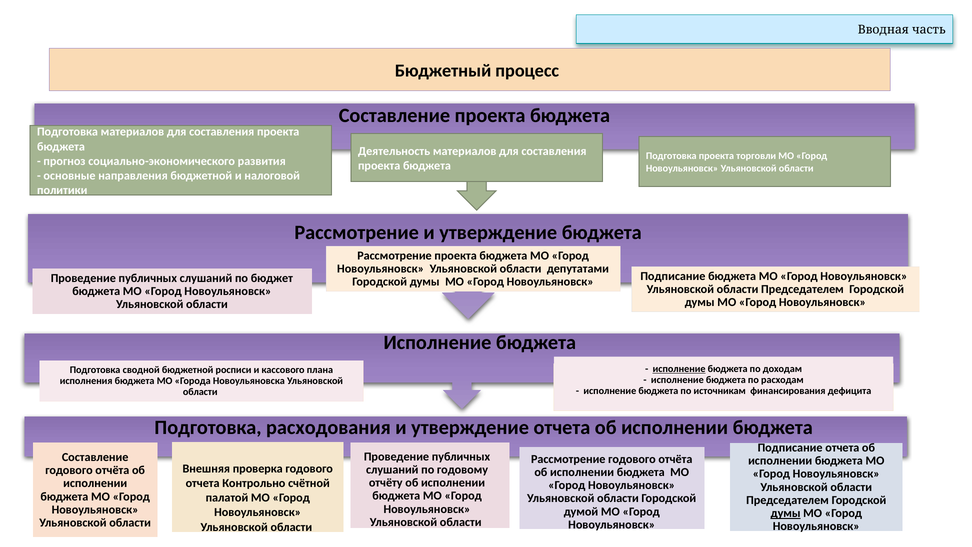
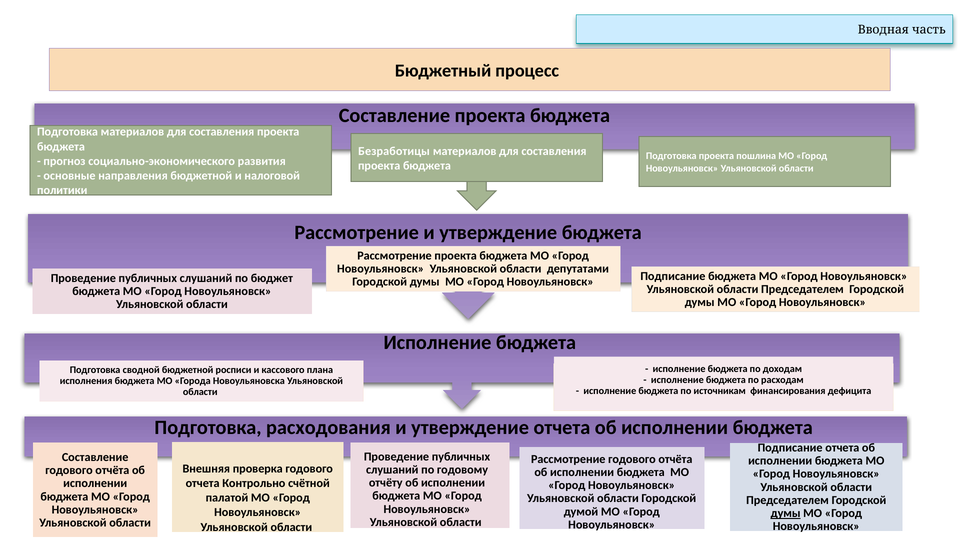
Деятельность: Деятельность -> Безработицы (394, 151)
торговли: торговли -> пошлина (756, 156)
исполнение underline: present -> none (679, 369)
